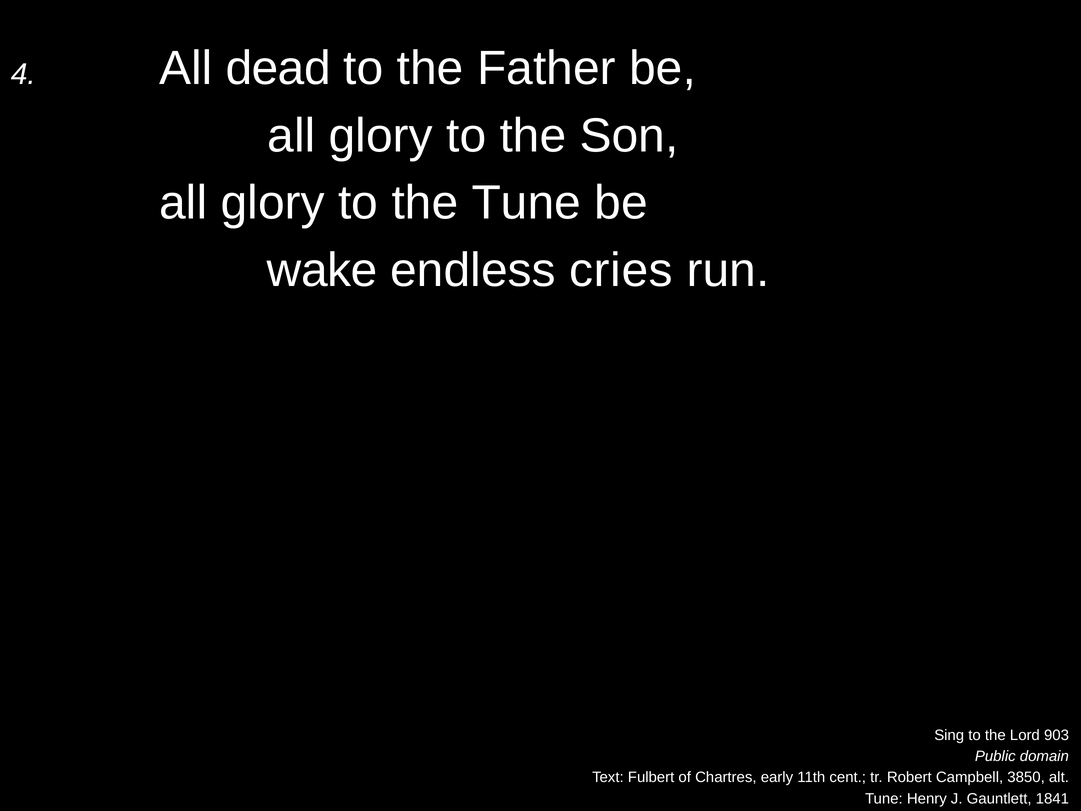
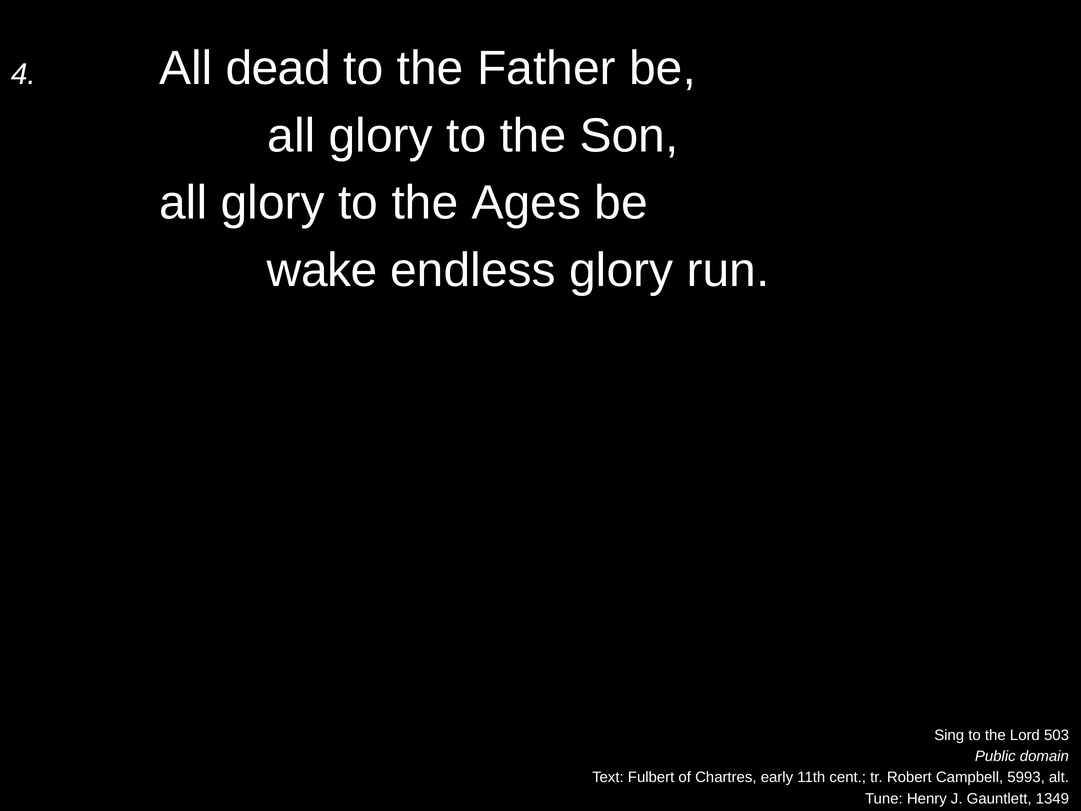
the Tune: Tune -> Ages (526, 203)
endless cries: cries -> glory (621, 270)
903: 903 -> 503 (1057, 735)
3850: 3850 -> 5993 (1026, 777)
1841: 1841 -> 1349 (1052, 798)
